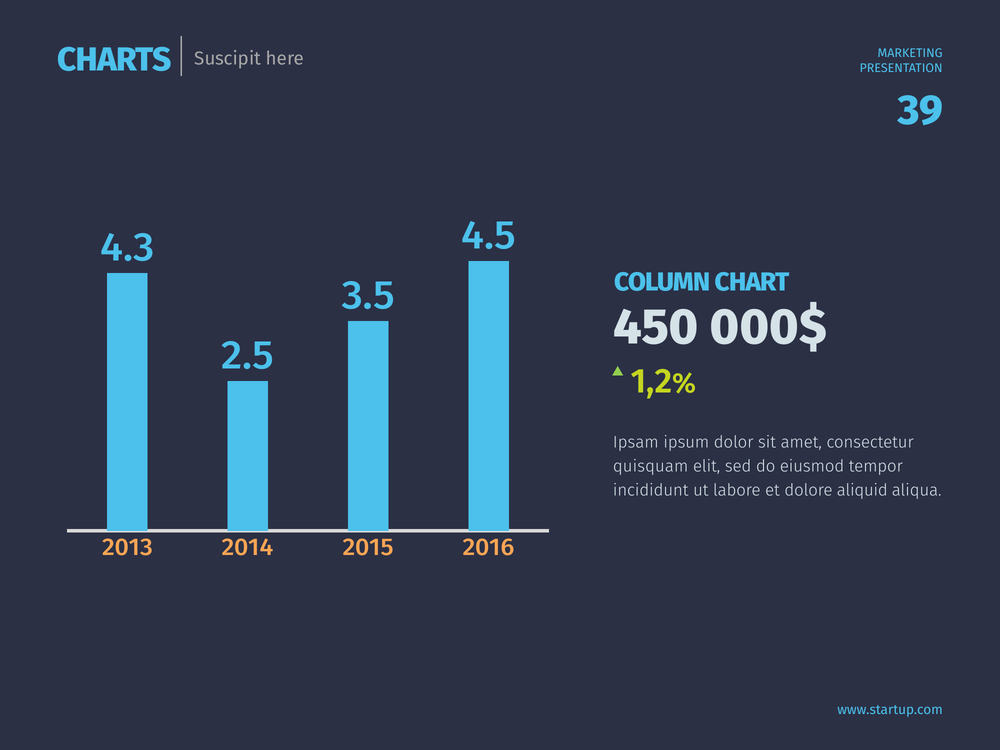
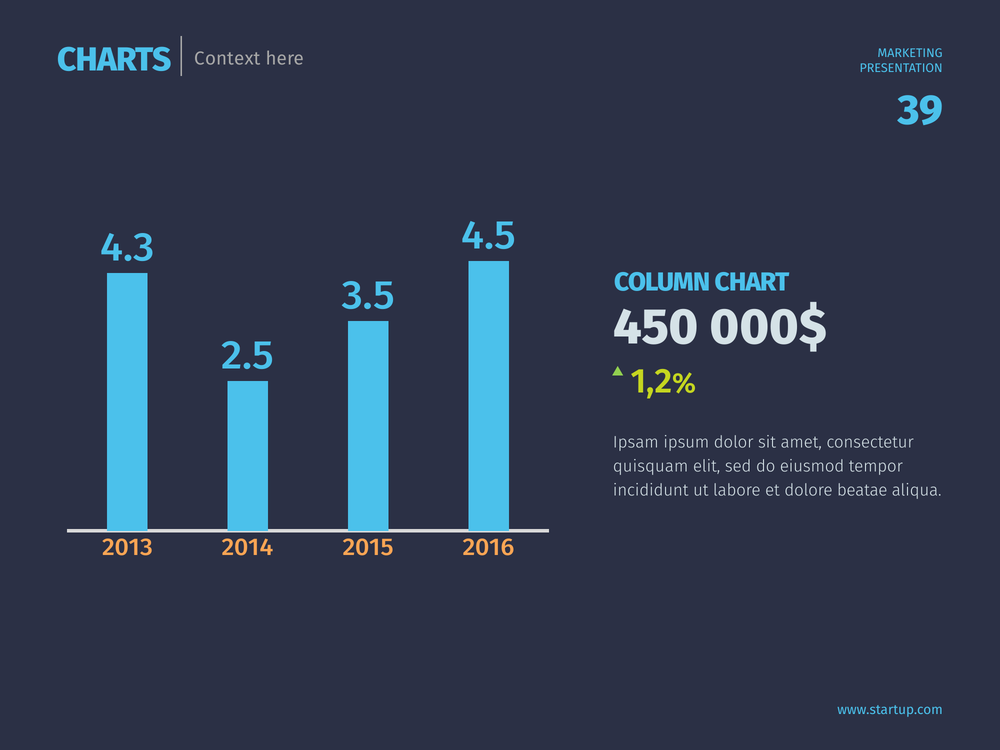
Suscipit: Suscipit -> Context (228, 59)
aliquid: aliquid -> beatae (862, 490)
